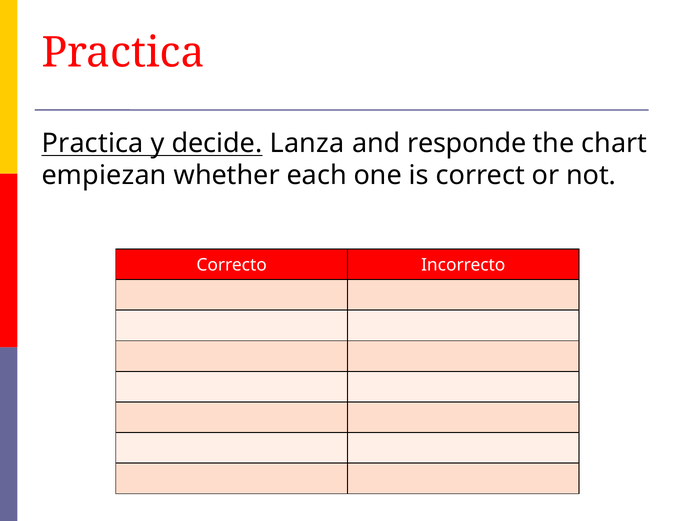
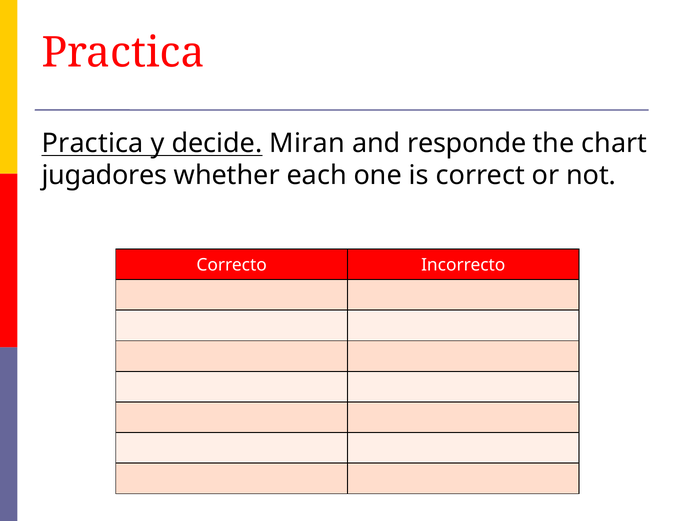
Lanza: Lanza -> Miran (307, 143)
empiezan: empiezan -> jugadores (104, 176)
